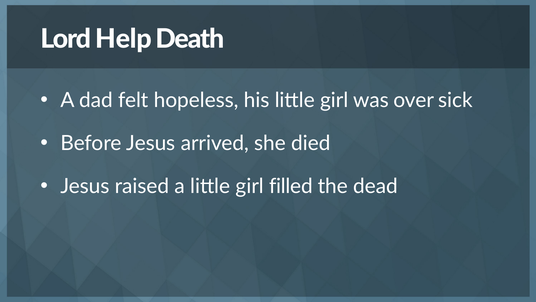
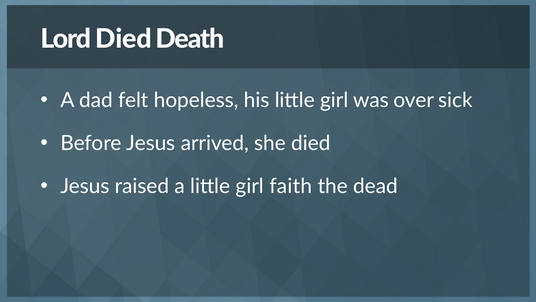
Lord Help: Help -> Died (124, 39)
filled: filled -> faith (291, 186)
